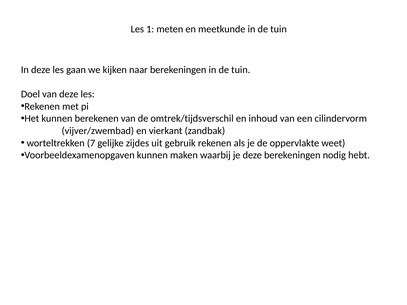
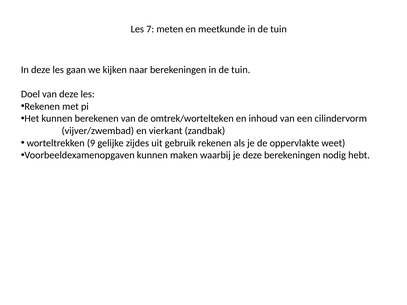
1: 1 -> 7 (150, 29)
omtrek/tijdsverschil: omtrek/tijdsverschil -> omtrek/wortelteken (192, 119)
7: 7 -> 9 (91, 143)
